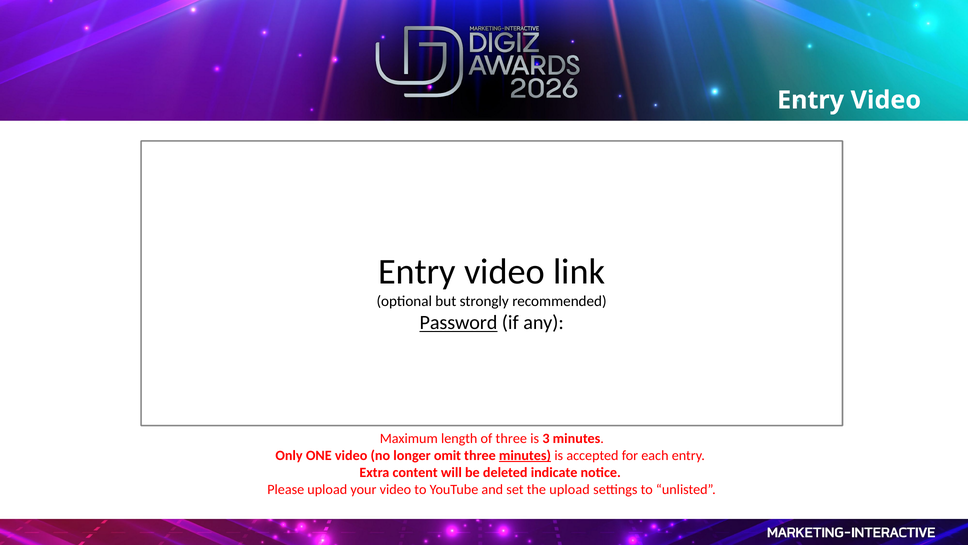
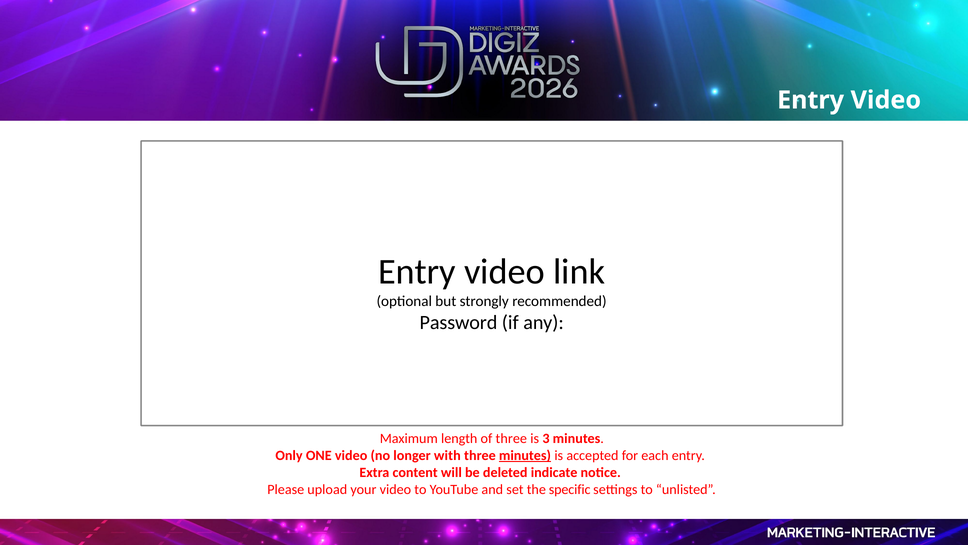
Password underline: present -> none (458, 322)
omit: omit -> with (447, 455)
the upload: upload -> specific (570, 489)
